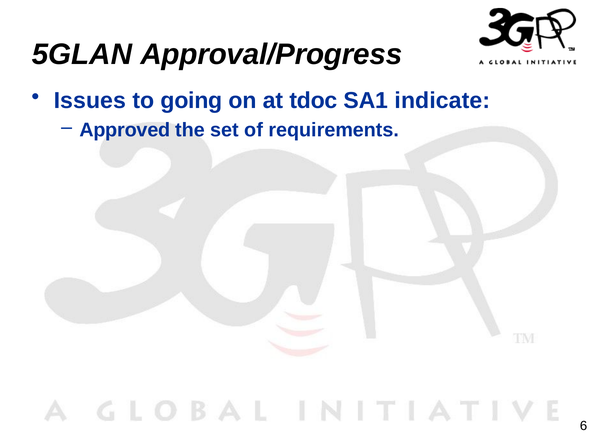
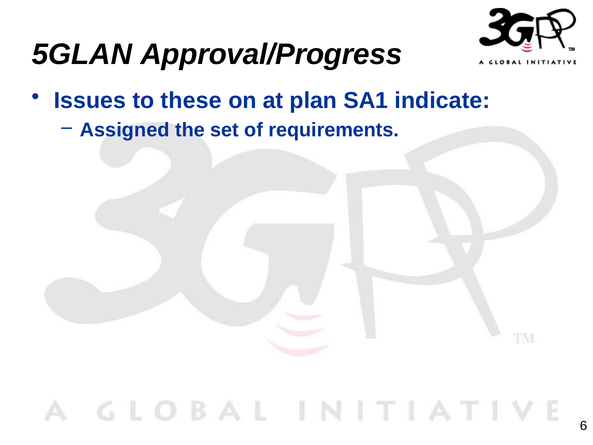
going: going -> these (191, 101)
tdoc: tdoc -> plan (313, 101)
Approved: Approved -> Assigned (125, 130)
